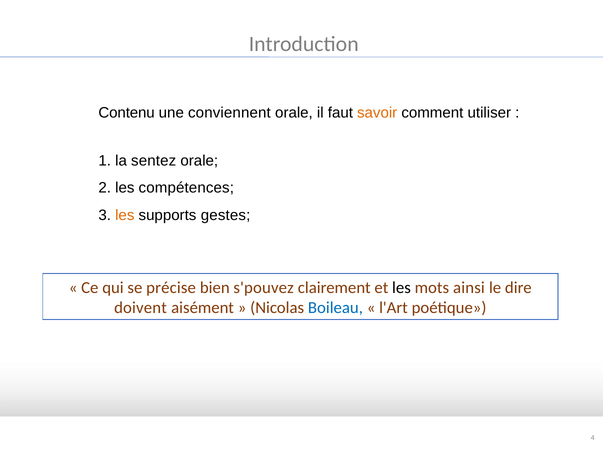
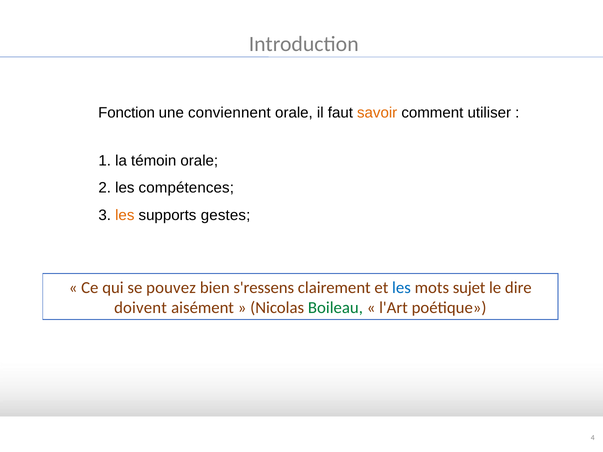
Contenu: Contenu -> Fonction (127, 113)
sentez: sentez -> témoin (154, 161)
précise: précise -> pouvez (171, 288)
s'pouvez: s'pouvez -> s'ressens (264, 288)
les colour: black -> blue (401, 288)
ainsi: ainsi -> sujet (469, 288)
Boileau colour: blue -> green (335, 308)
